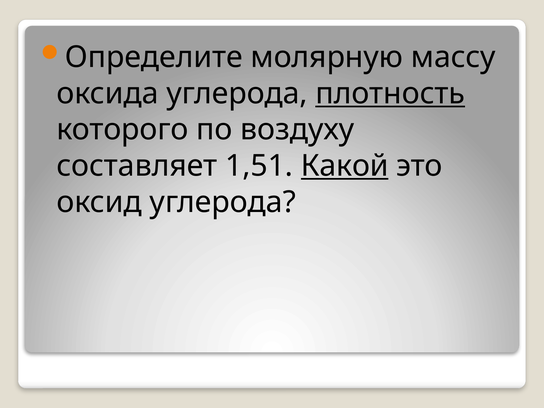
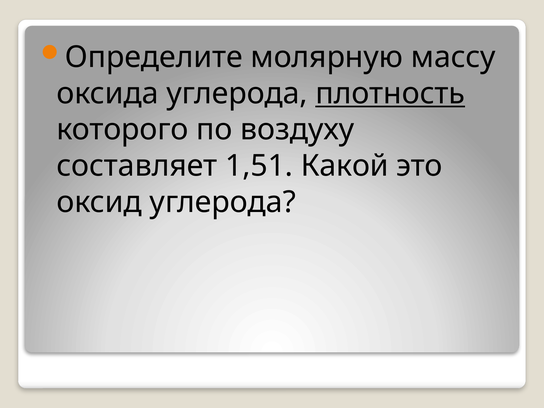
Какой underline: present -> none (345, 166)
